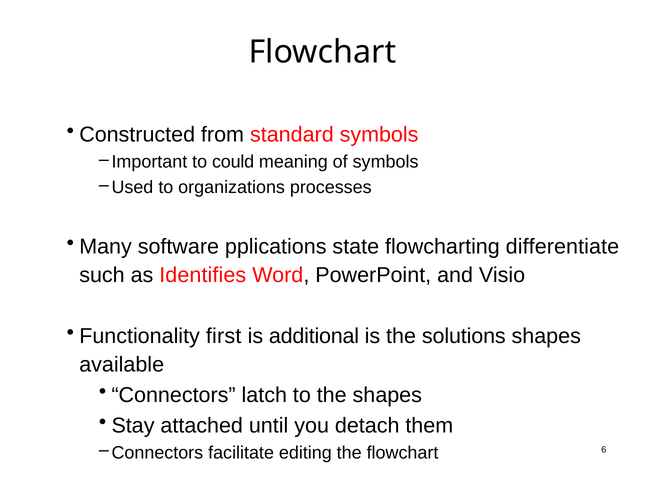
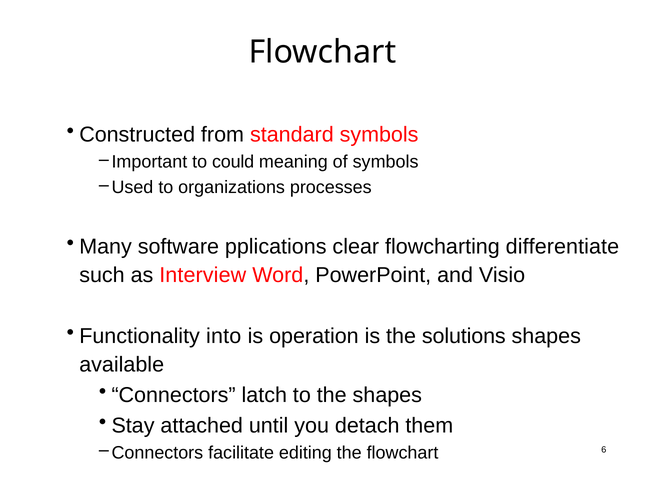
state: state -> clear (356, 247)
Identifies: Identifies -> Interview (203, 275)
first: first -> into (224, 336)
additional: additional -> operation (314, 336)
